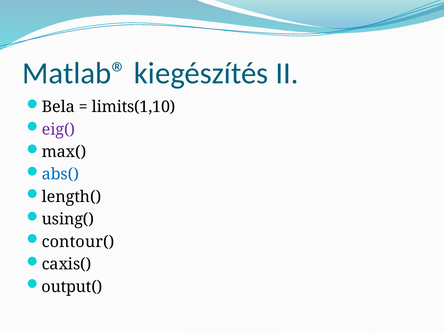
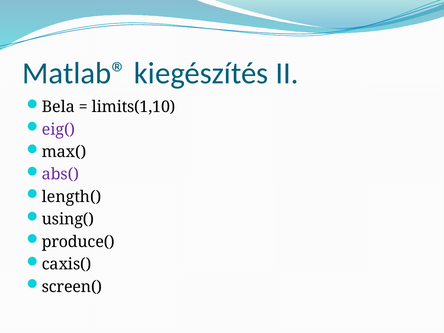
abs( colour: blue -> purple (60, 174)
contour(: contour( -> produce( (78, 242)
output(: output( -> screen( (72, 287)
